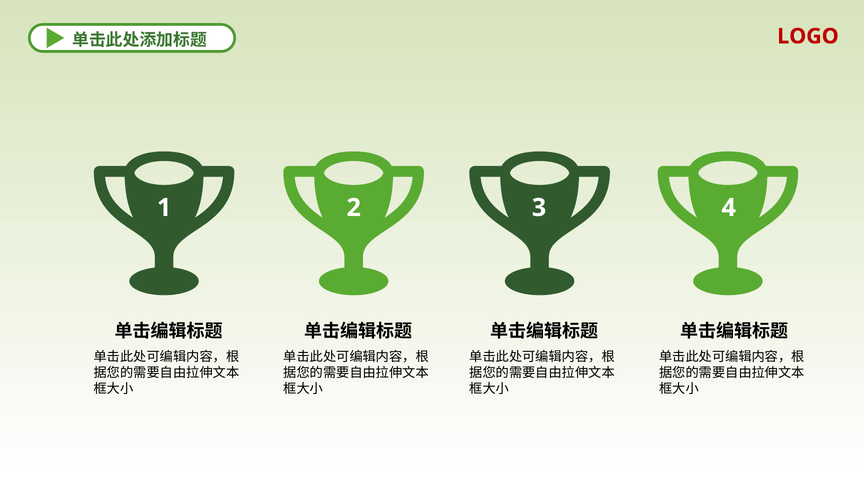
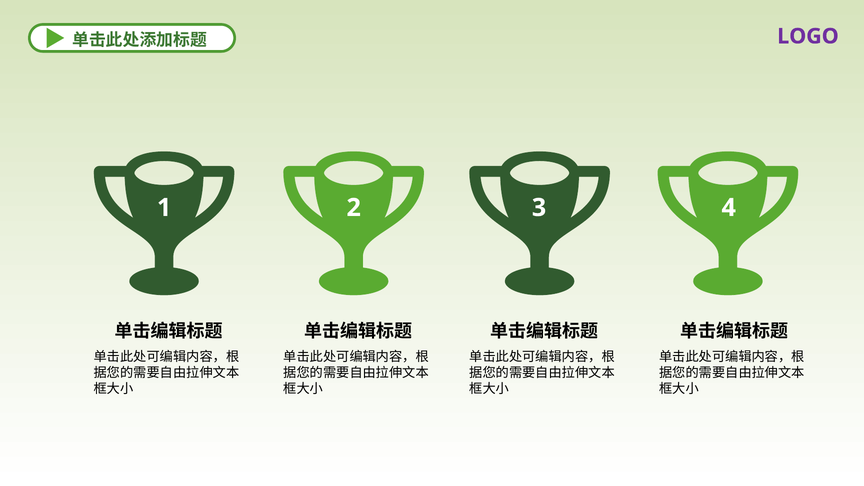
LOGO colour: red -> purple (808, 36)
